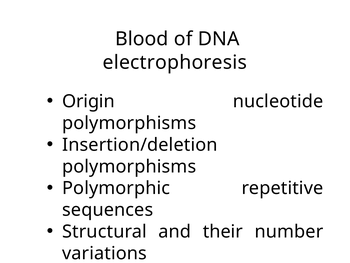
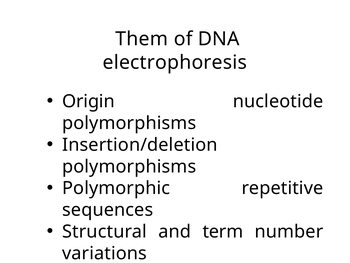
Blood: Blood -> Them (142, 39)
their: their -> term (223, 231)
